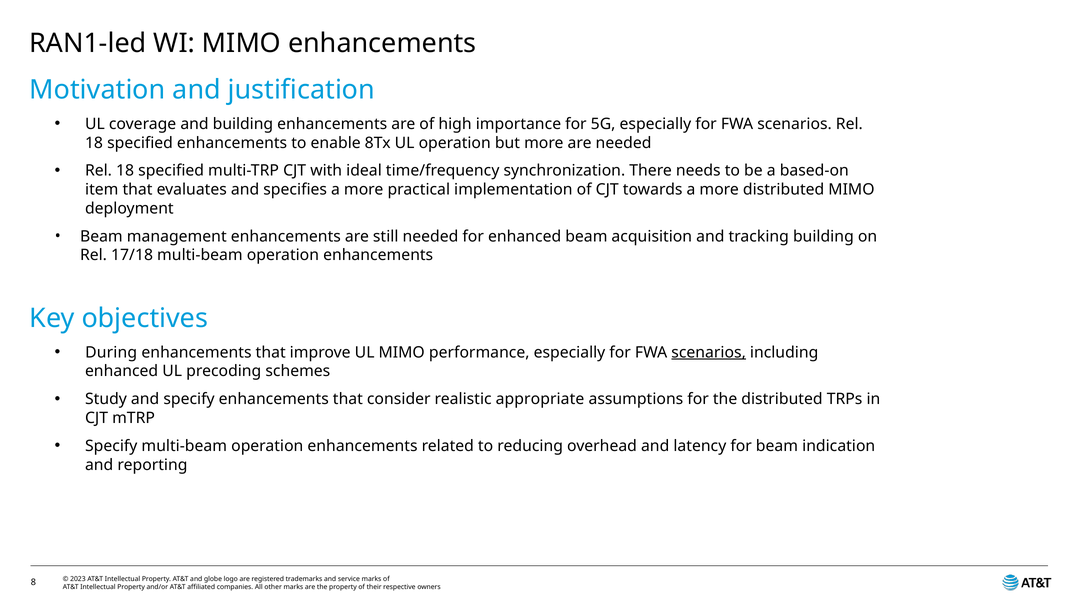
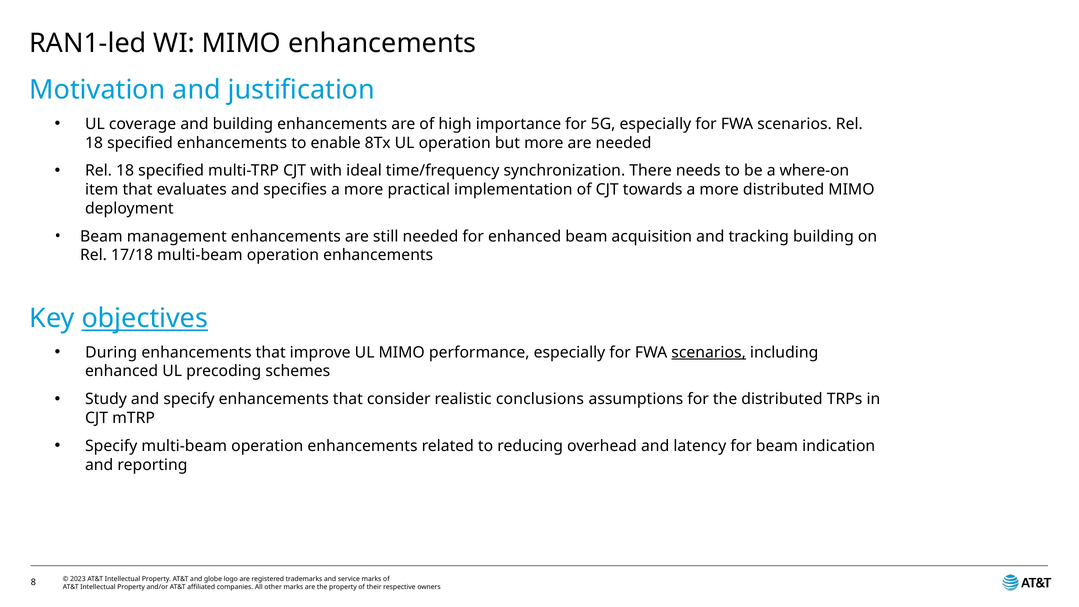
based-on: based-on -> where-on (814, 171)
objectives underline: none -> present (145, 319)
appropriate: appropriate -> conclusions (540, 399)
